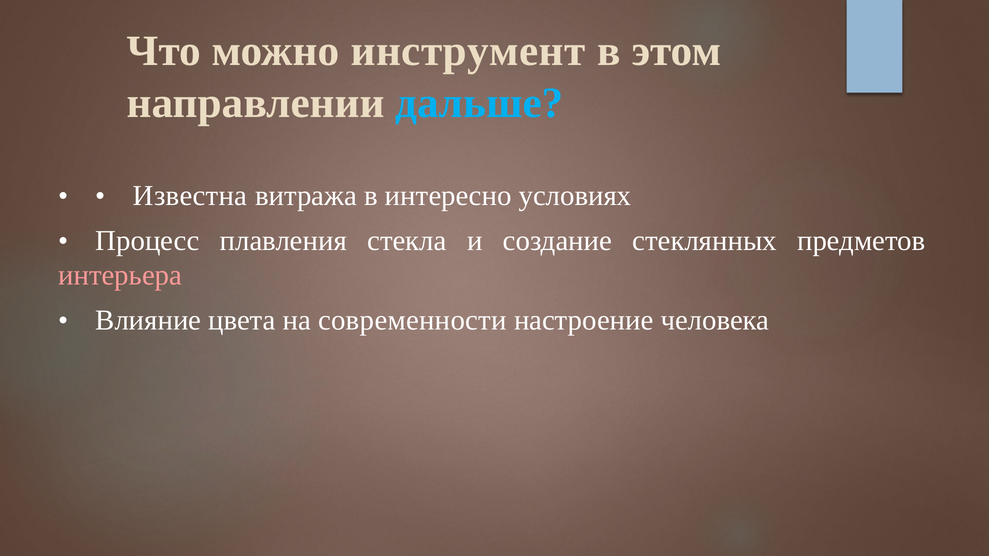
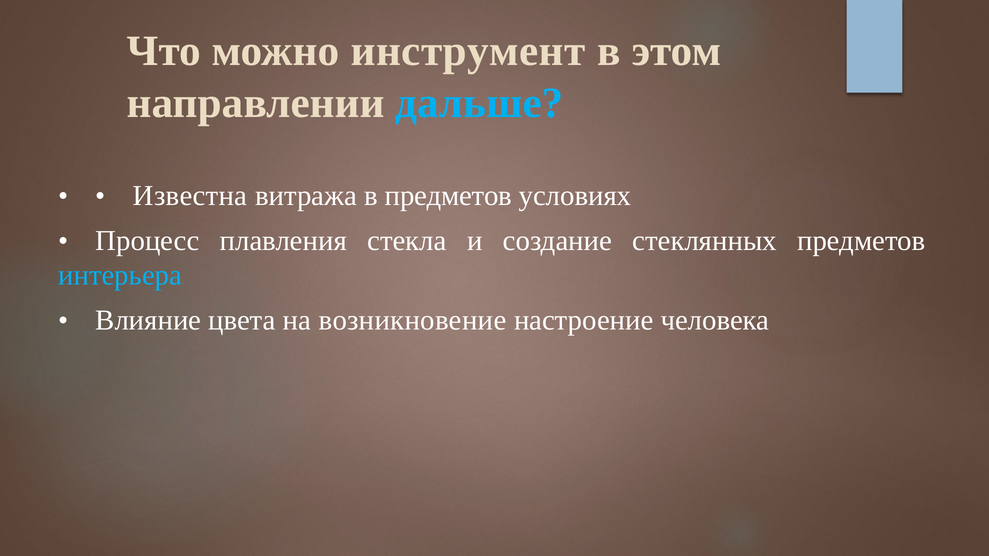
в интересно: интересно -> предметов (448, 196)
интерьера colour: pink -> light blue (120, 275)
современности: современности -> возникновение (412, 320)
